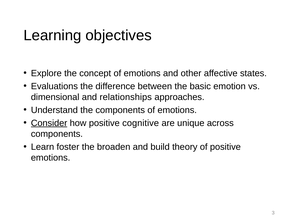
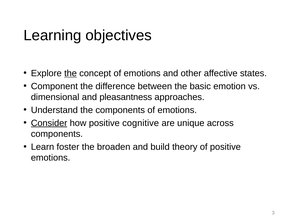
the underline: none -> present (71, 73)
Evaluations: Evaluations -> Component (54, 86)
relationships: relationships -> pleasantness (126, 97)
